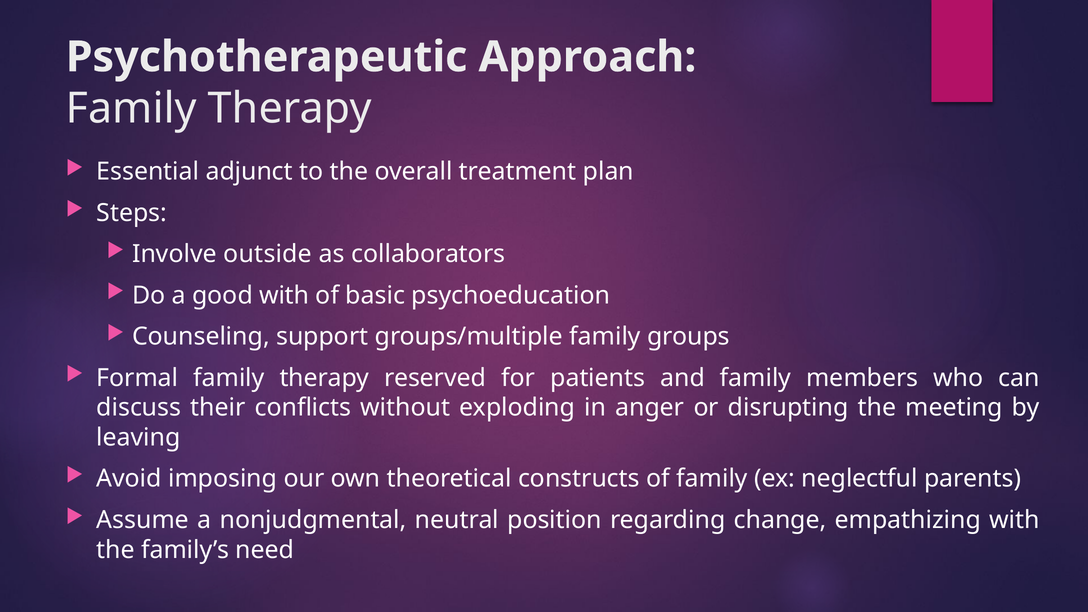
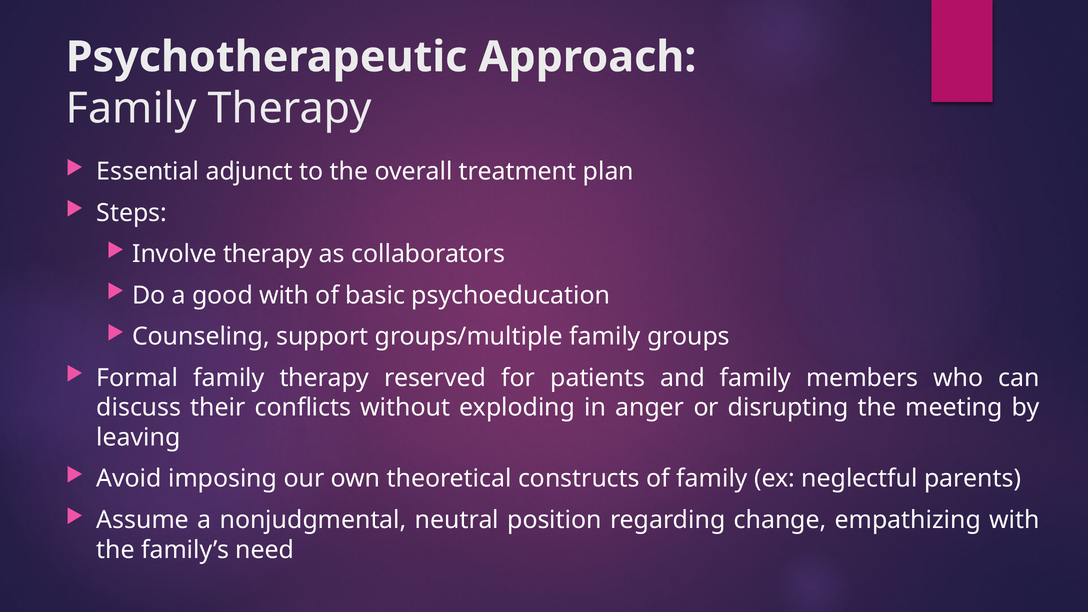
Involve outside: outside -> therapy (268, 254)
